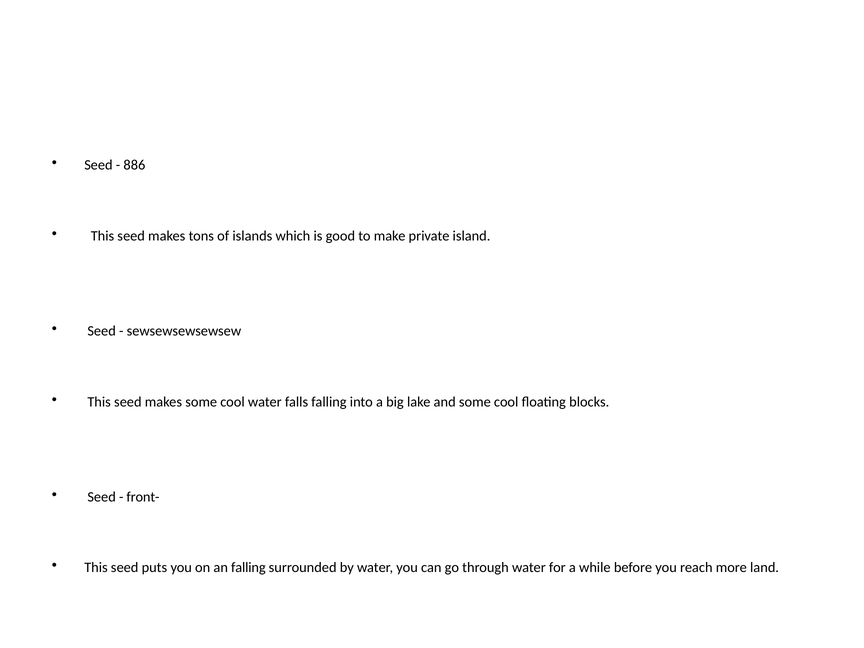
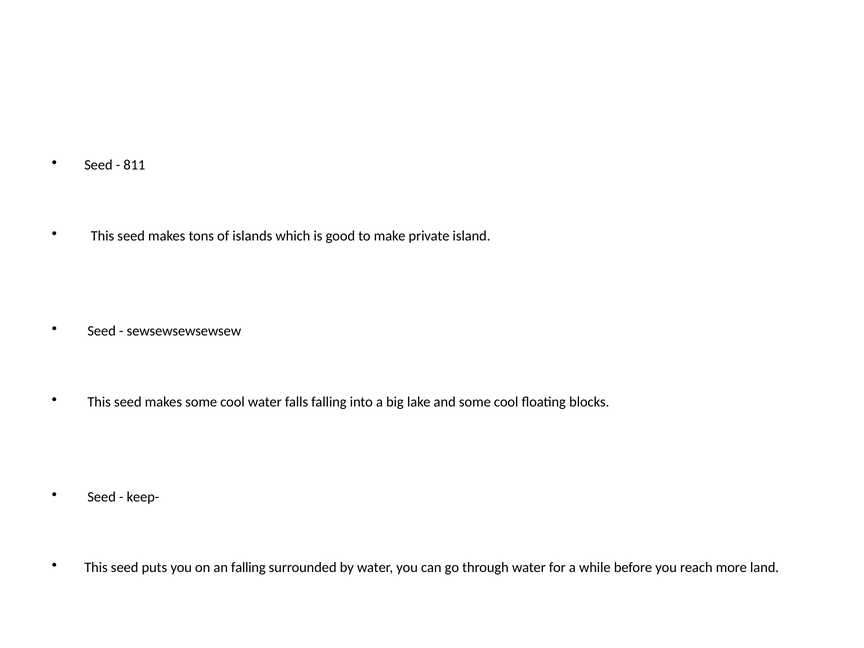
886: 886 -> 811 (134, 165)
front-: front- -> keep- (143, 497)
